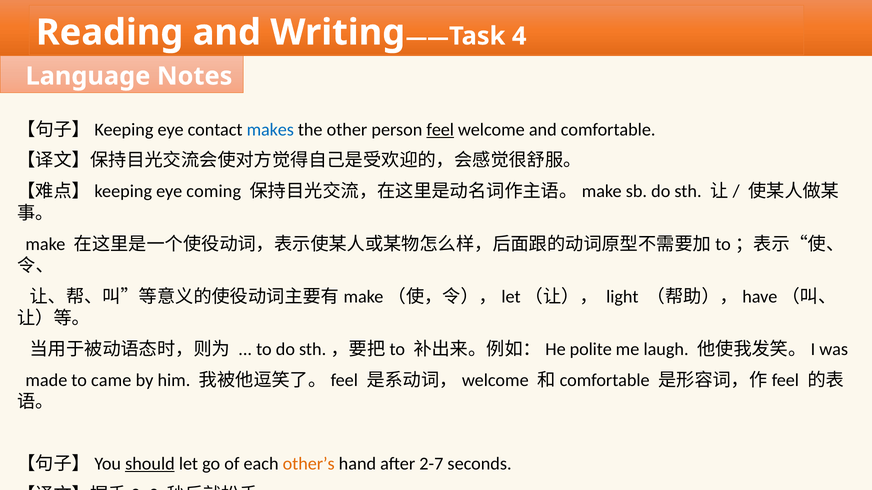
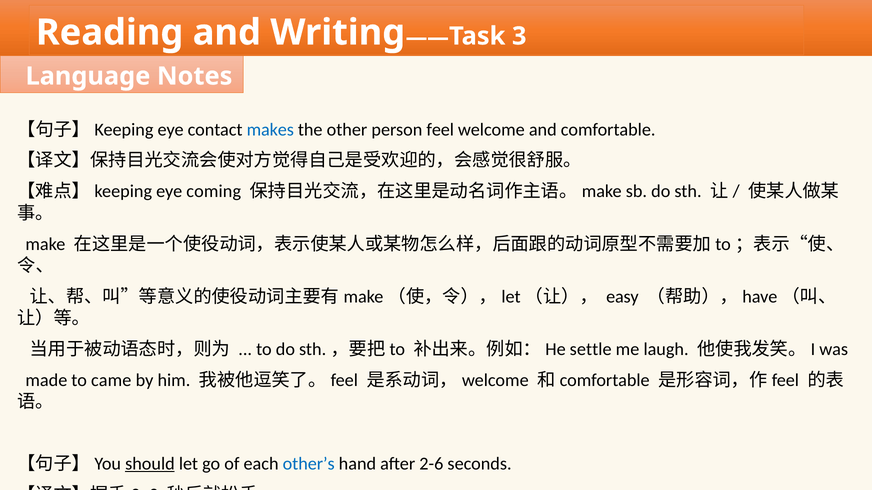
4: 4 -> 3 (519, 36)
feel underline: present -> none (440, 130)
light: light -> easy (622, 297)
polite: polite -> settle (591, 350)
other’s colour: orange -> blue (309, 464)
2-7: 2-7 -> 2-6 (431, 464)
